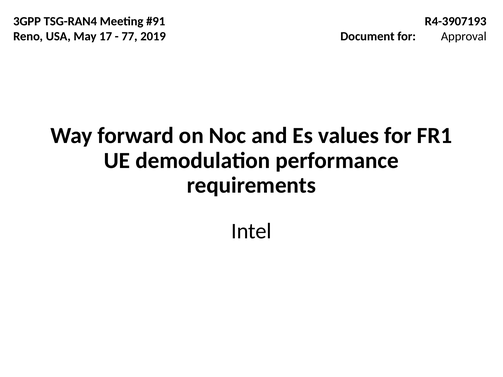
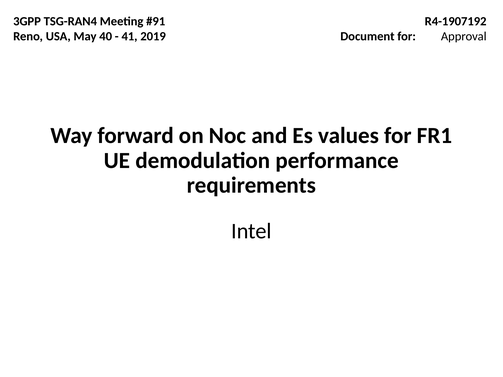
R4-3907193: R4-3907193 -> R4-1907192 (456, 21)
17: 17 -> 40 (106, 36)
77: 77 -> 41 (129, 36)
